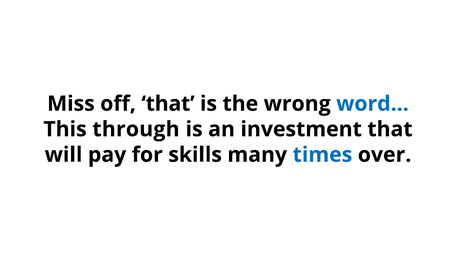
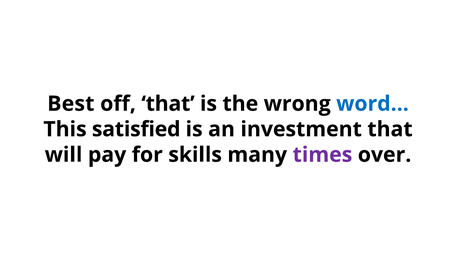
Miss: Miss -> Best (71, 104)
through: through -> satisfied (136, 129)
times colour: blue -> purple (322, 155)
